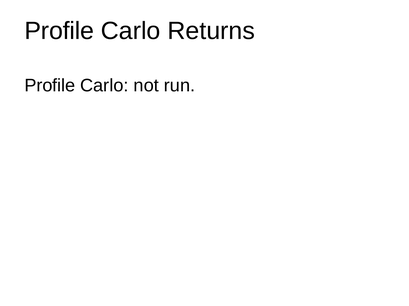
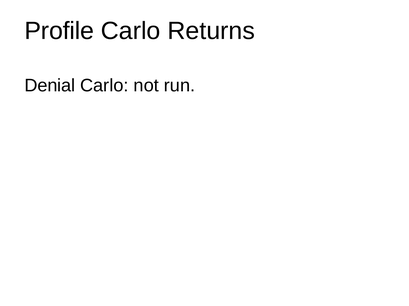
Profile: Profile -> Denial (50, 86)
